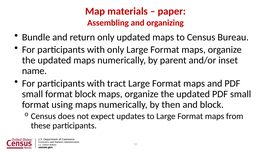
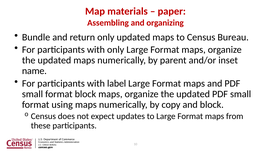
tract: tract -> label (117, 84)
then: then -> copy (171, 105)
